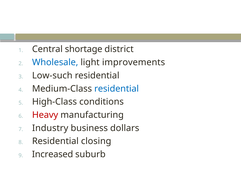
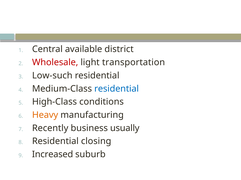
shortage: shortage -> available (84, 49)
Wholesale colour: blue -> red (55, 63)
improvements: improvements -> transportation (134, 63)
Heavy colour: red -> orange (45, 115)
Industry: Industry -> Recently (50, 129)
dollars: dollars -> usually (125, 129)
